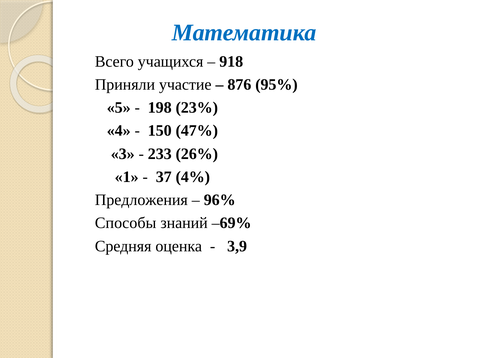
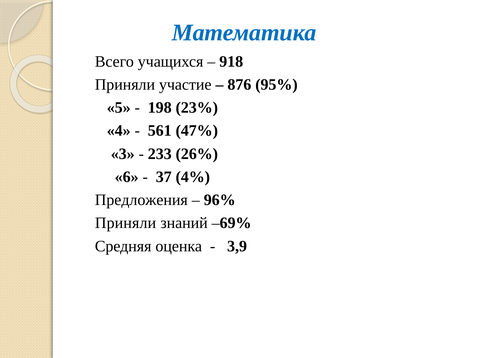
150: 150 -> 561 (160, 131)
1: 1 -> 6 (127, 177)
Способы: Способы -> Приняли (126, 223)
